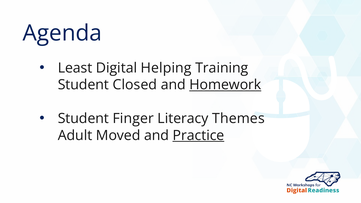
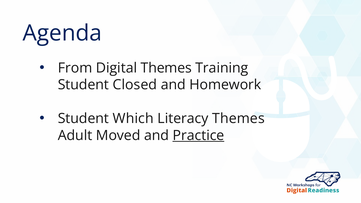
Least: Least -> From (75, 68)
Digital Helping: Helping -> Themes (166, 68)
Homework underline: present -> none (225, 85)
Finger: Finger -> Which (133, 119)
